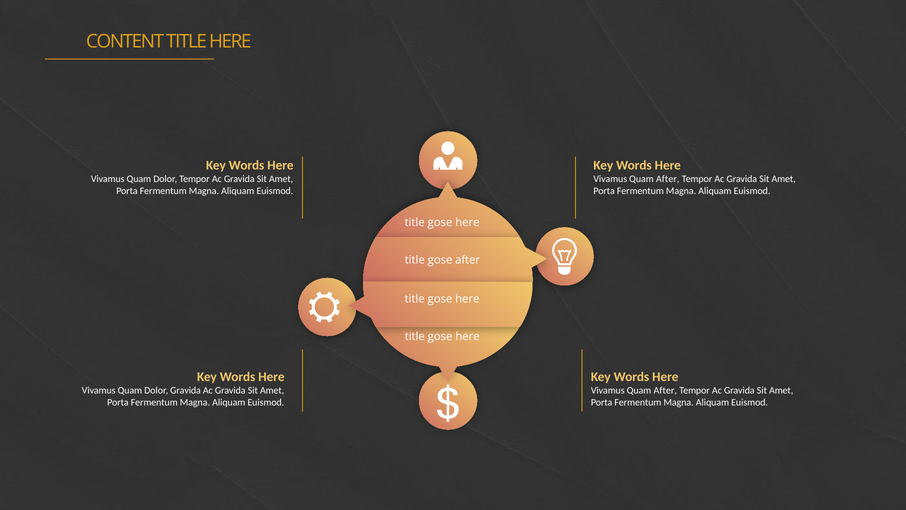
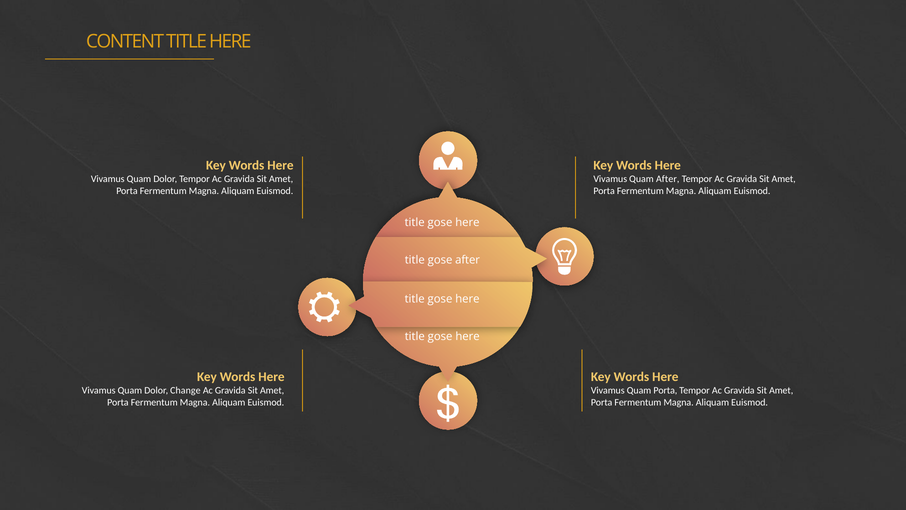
Dolor Gravida: Gravida -> Change (185, 390)
After: After -> Porta (665, 390)
